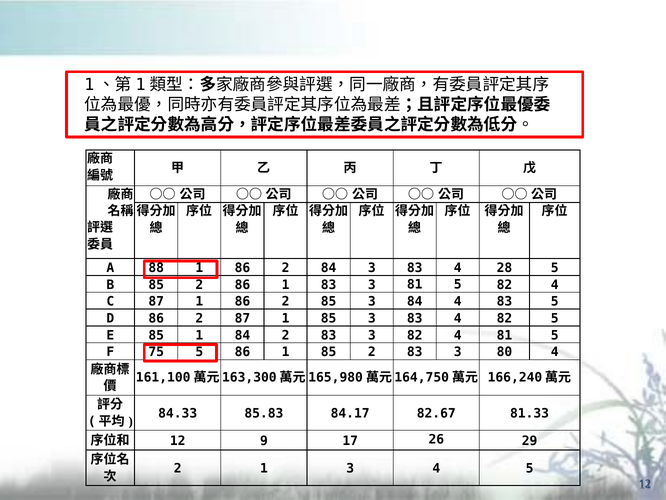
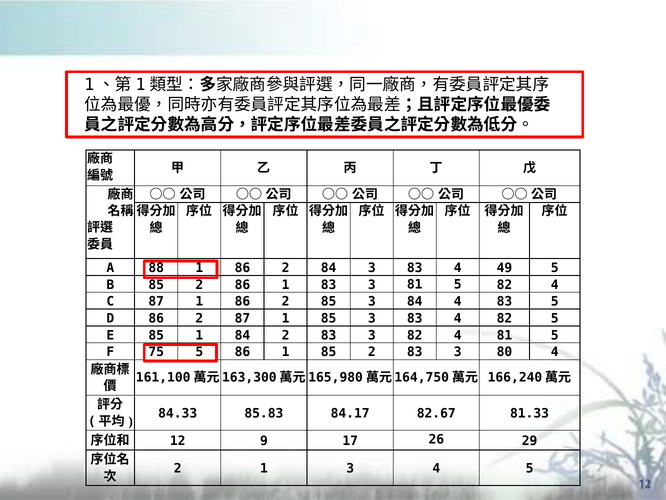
28: 28 -> 49 (504, 268)
